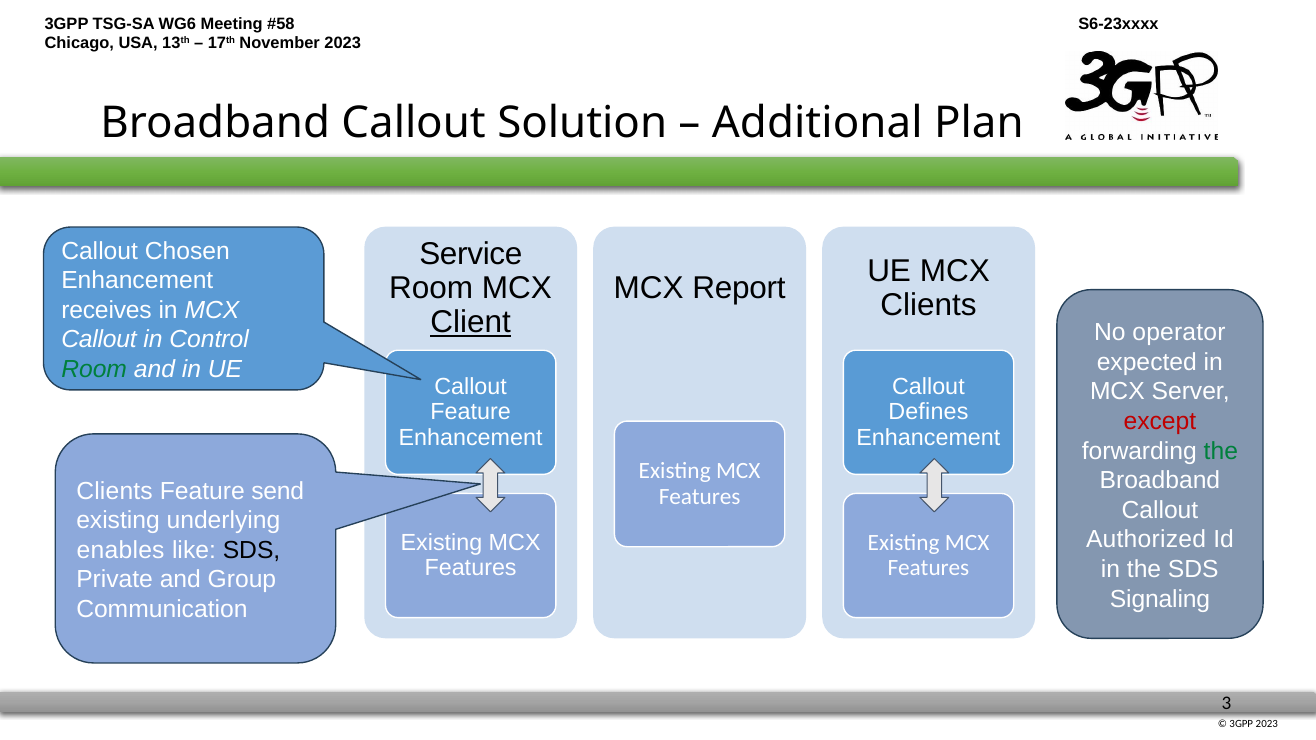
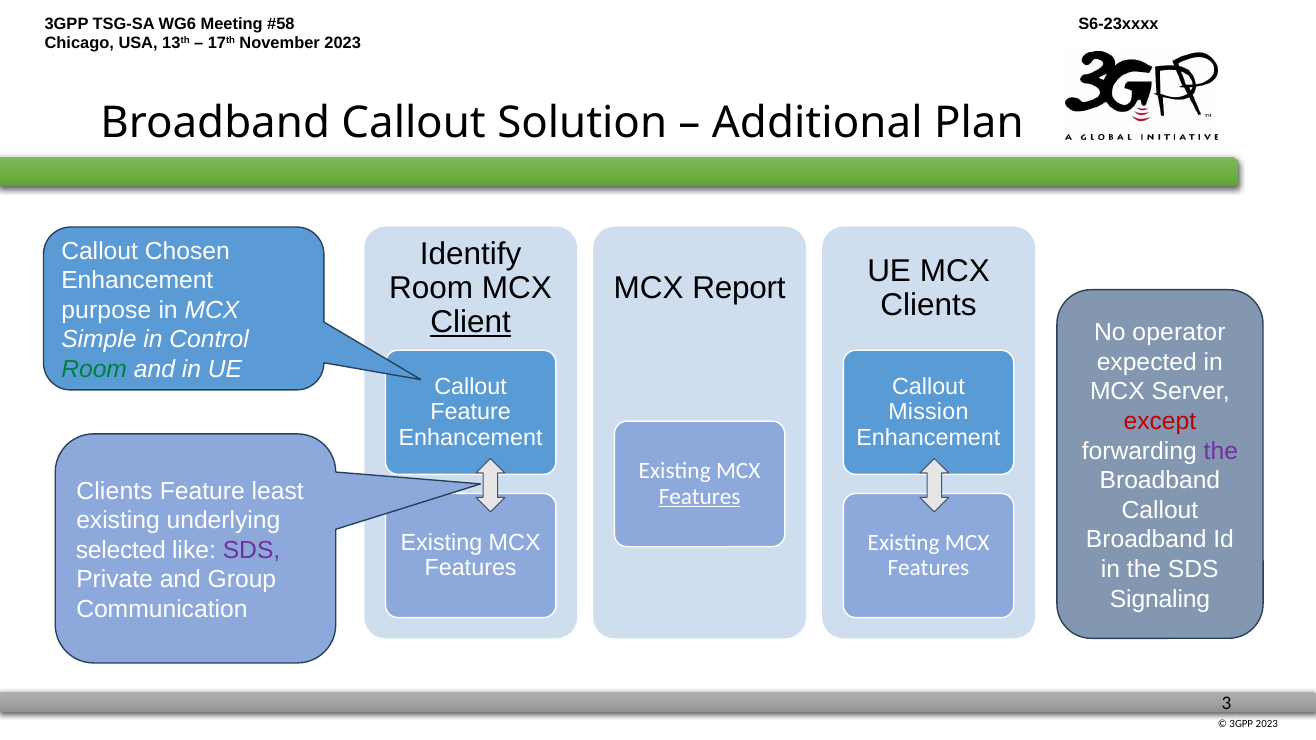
Service: Service -> Identify (471, 254)
receives: receives -> purpose (106, 310)
Callout: Callout -> Simple (99, 340)
Defines: Defines -> Mission (928, 412)
the colour: green -> purple (1221, 451)
send: send -> least (278, 491)
Features underline: none -> present (700, 496)
Authorized: Authorized -> Broadband (1146, 540)
enables: enables -> selected (121, 550)
SDS colour: black -> purple (252, 550)
